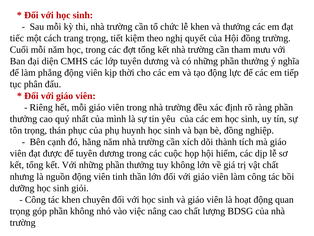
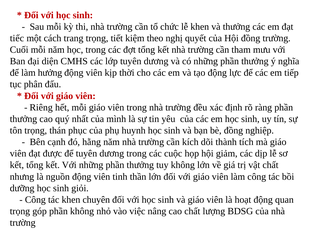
phẳng: phẳng -> hưởng (50, 73)
xích: xích -> kích (190, 142)
hiểm: hiểm -> giảm (227, 153)
